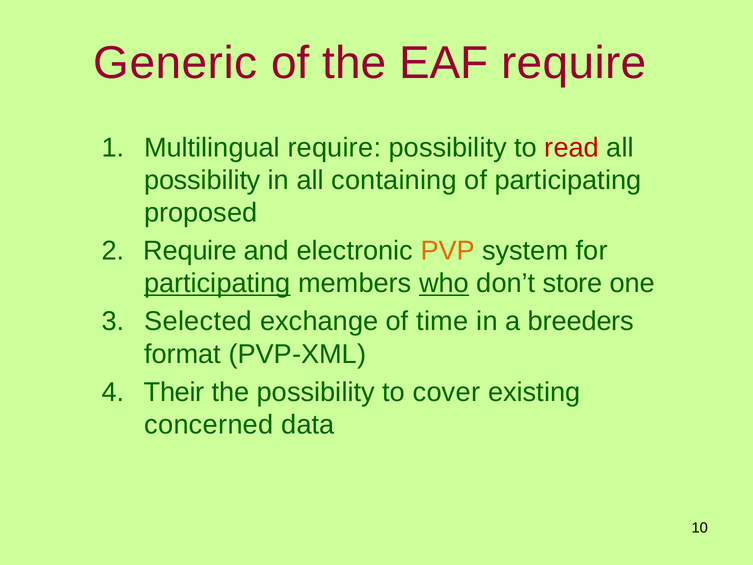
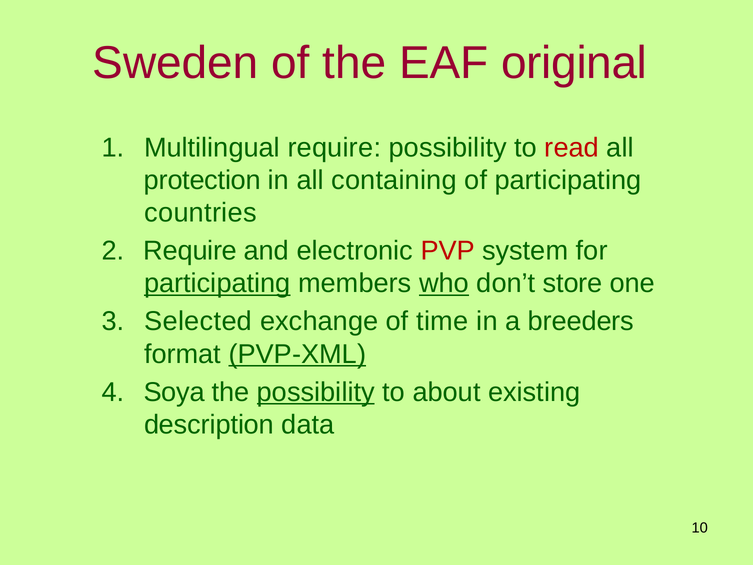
Generic: Generic -> Sweden (176, 63)
EAF require: require -> original (574, 63)
possibility: possibility -> protection (202, 180)
proposed: proposed -> countries (201, 213)
PVP colour: orange -> red (448, 251)
PVP-XML underline: none -> present (297, 354)
Their: Their -> Soya (174, 392)
possibility underline: none -> present (316, 392)
cover: cover -> about (447, 392)
concerned: concerned -> description (209, 425)
